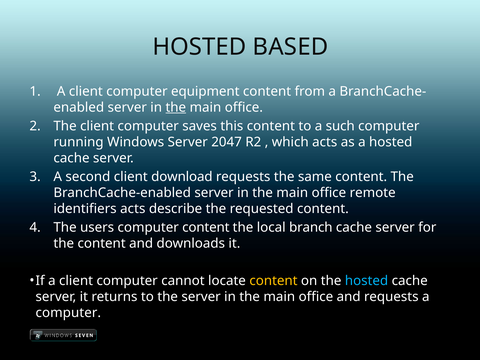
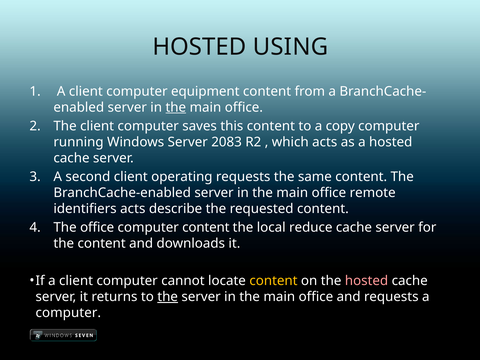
BASED: BASED -> USING (291, 47)
such: such -> copy (340, 126)
2047: 2047 -> 2083 (227, 142)
download: download -> operating (182, 177)
The users: users -> office (97, 227)
branch: branch -> reduce (311, 227)
hosted colour: light blue -> pink (367, 281)
the underline: none -> present (168, 297)
